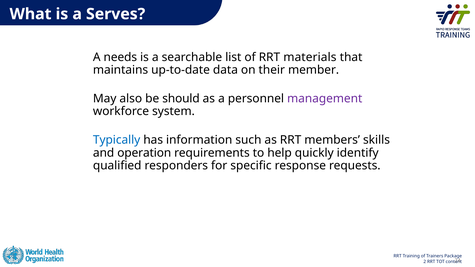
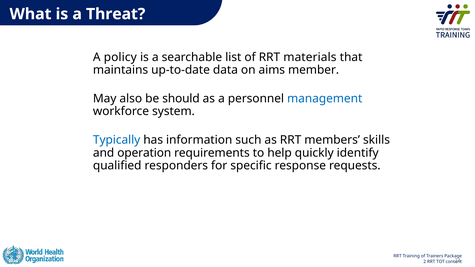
Serves: Serves -> Threat (116, 14)
needs: needs -> policy (120, 57)
their: their -> aims (272, 70)
management colour: purple -> blue (325, 99)
